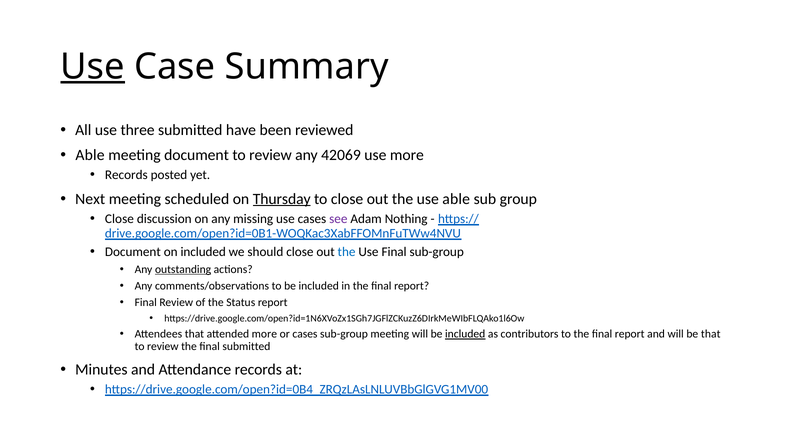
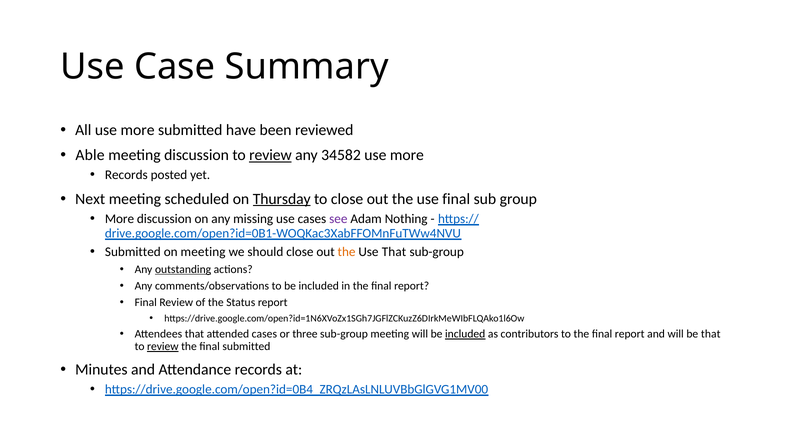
Use underline: present -> none (93, 67)
All use three: three -> more (138, 130)
meeting document: document -> discussion (197, 155)
review underline: none -> present (270, 155)
42069: 42069 -> 34582 (341, 155)
use able: able -> final (456, 199)
Close: Close -> More (119, 219)
Document: Document -> Submitted (133, 252)
on included: included -> meeting (203, 252)
the colour: blue -> orange (347, 252)
Use Final: Final -> That (394, 252)
attended more: more -> cases (264, 334)
or cases: cases -> three (305, 334)
review underline: none -> present (163, 346)
